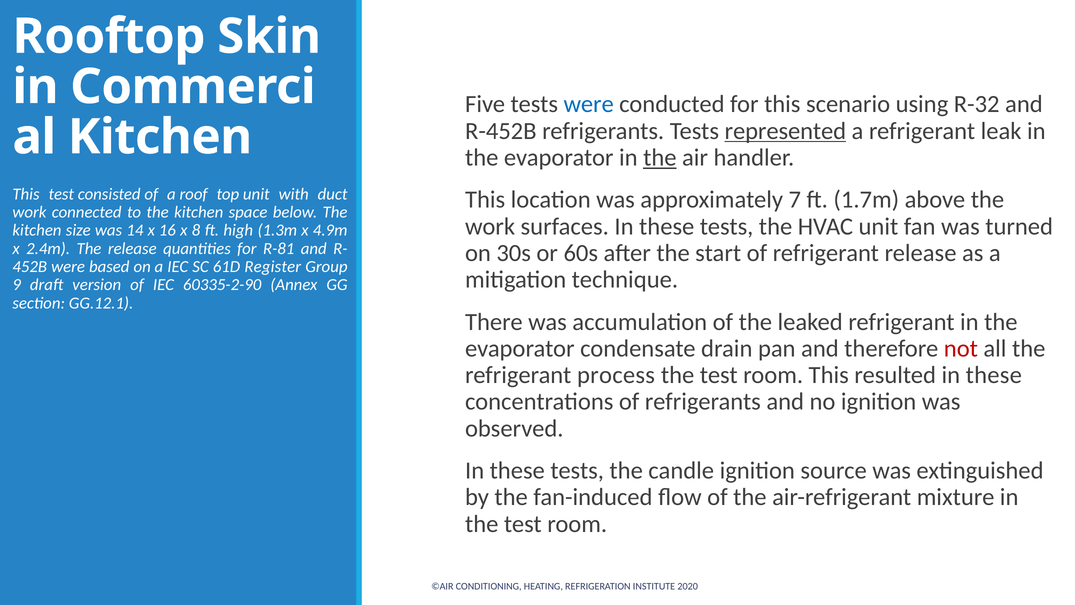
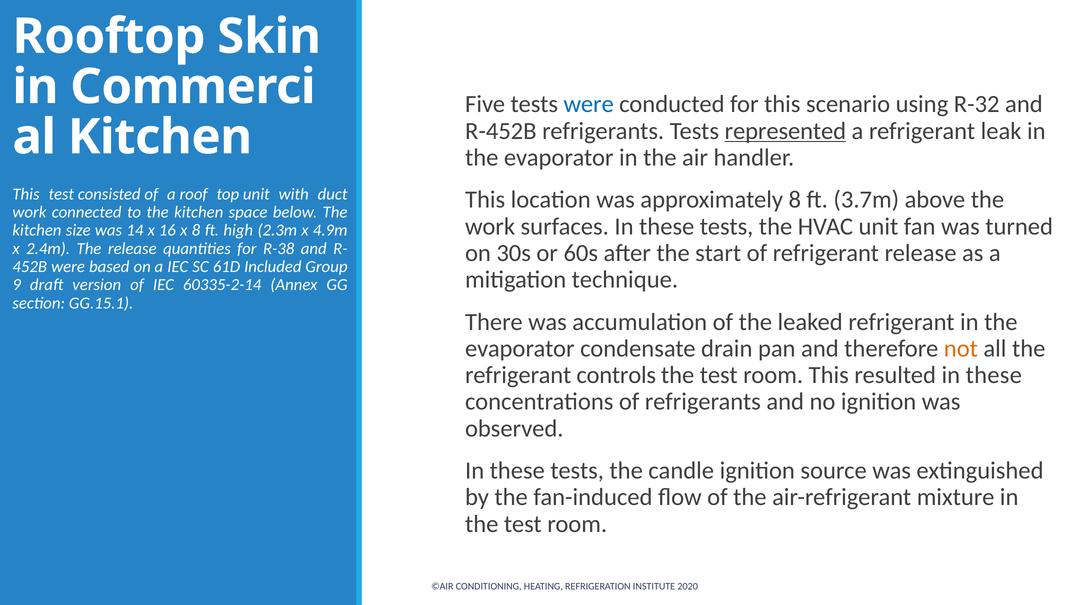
the underline: present -> none (660, 157)
approximately 7: 7 -> 8 (795, 200)
1.7m: 1.7m -> 3.7m (866, 200)
1.3m: 1.3m -> 2.3m (277, 230)
R-81: R-81 -> R-38 (279, 248)
Register: Register -> Included (273, 267)
60335-2-90: 60335-2-90 -> 60335-2-14 (222, 285)
GG.12.1: GG.12.1 -> GG.15.1 (101, 303)
not colour: red -> orange (961, 348)
process: process -> controls (616, 375)
